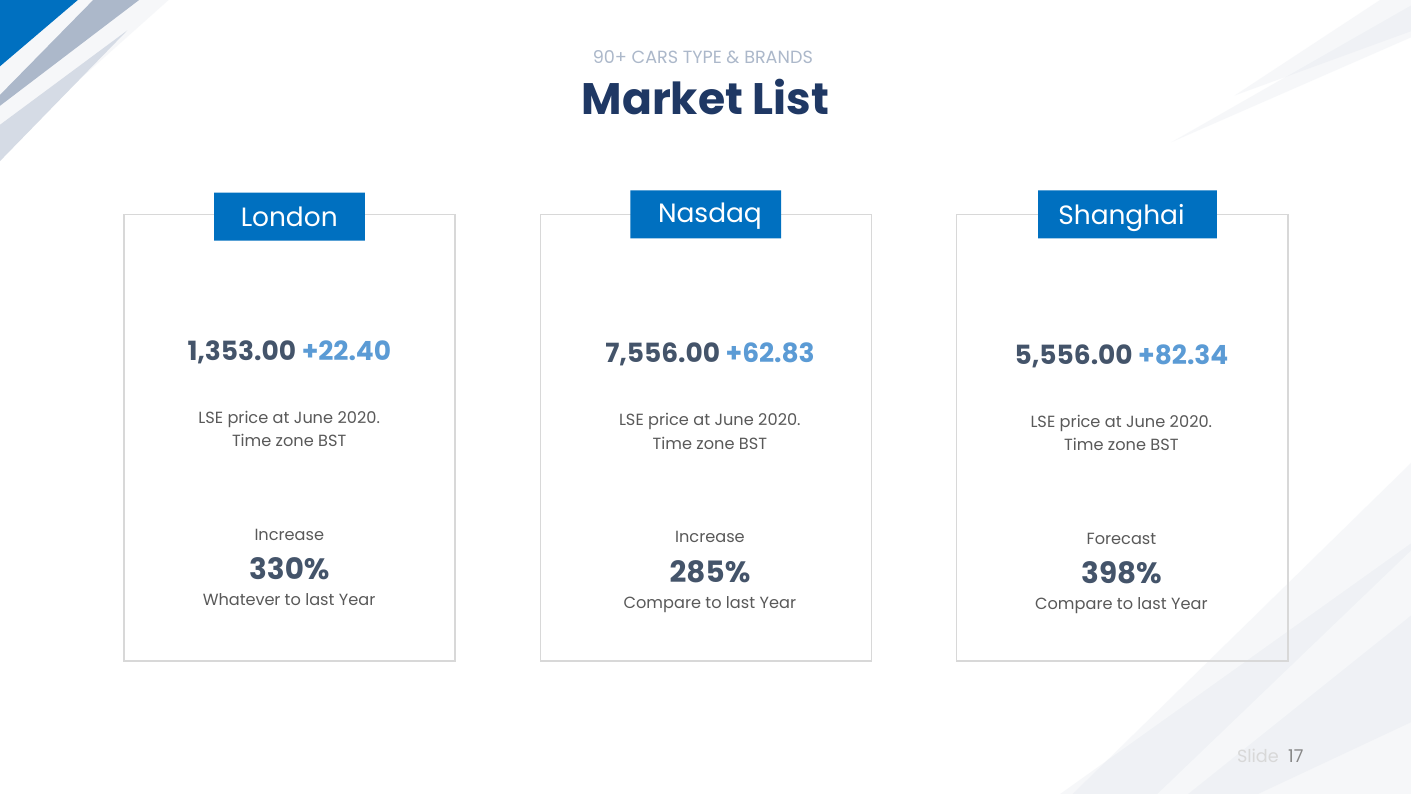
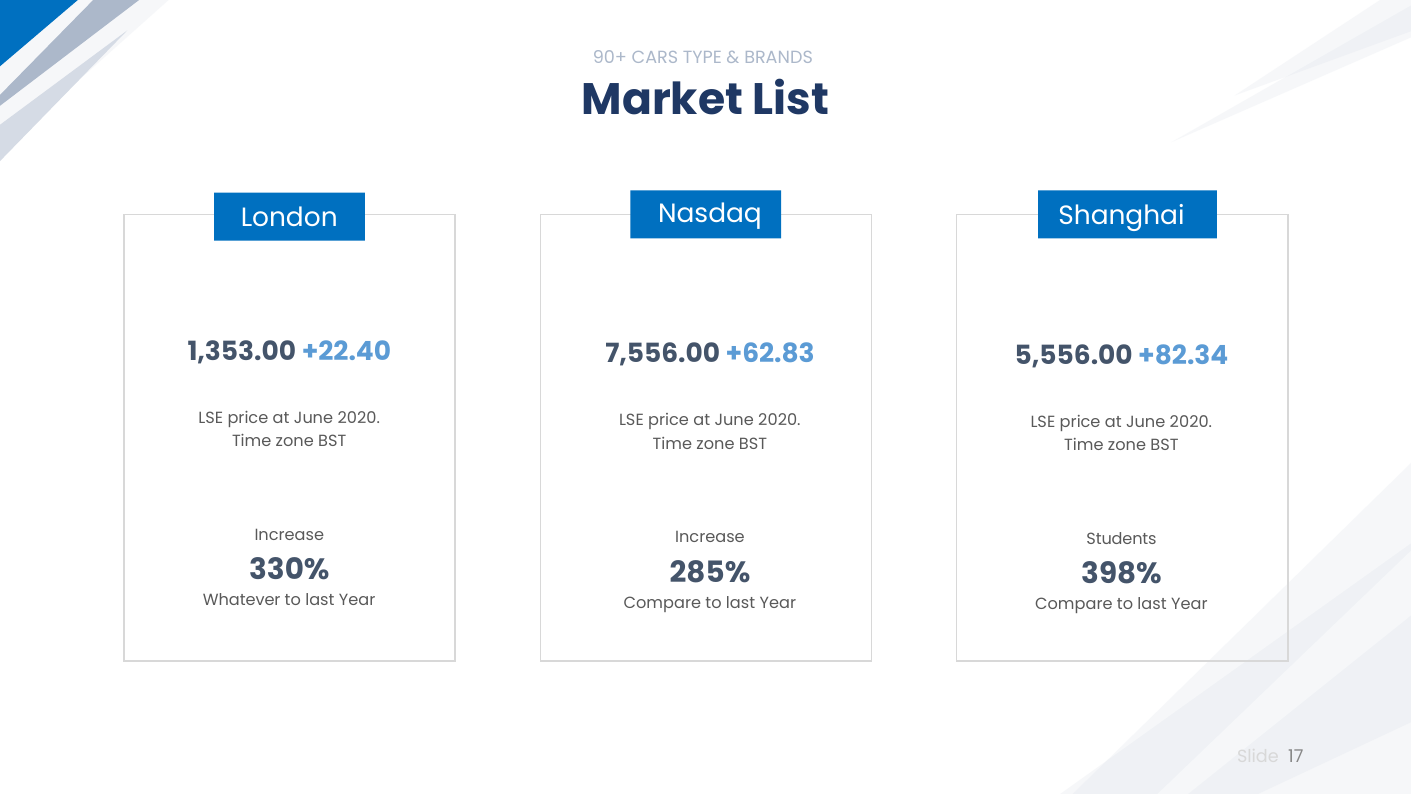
Forecast: Forecast -> Students (1122, 538)
